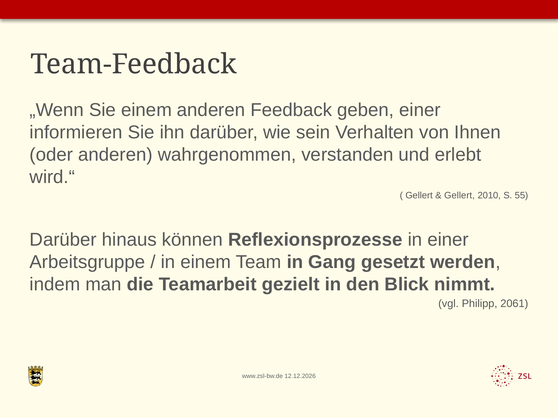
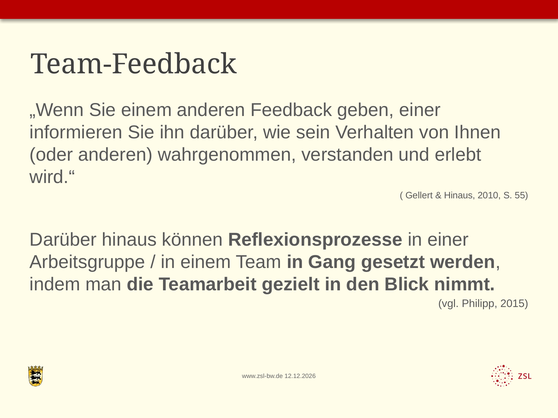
Gellert: Gellert -> Hinaus (460, 196)
2061: 2061 -> 2015 (514, 304)
